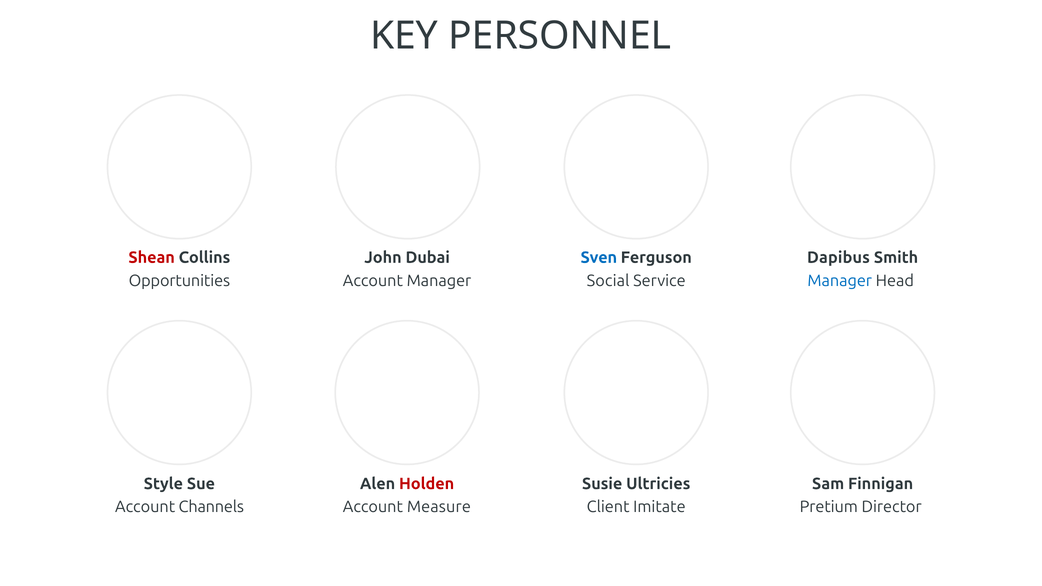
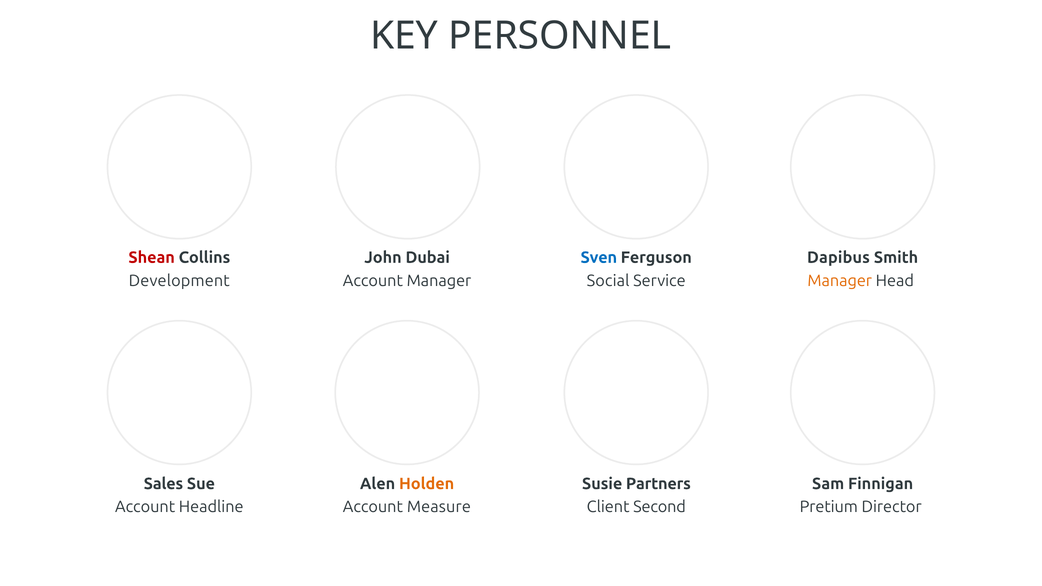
Opportunities: Opportunities -> Development (179, 281)
Manager colour: blue -> orange (840, 281)
Style: Style -> Sales (163, 484)
Holden colour: red -> orange (427, 484)
Ultricies: Ultricies -> Partners (658, 484)
Channels: Channels -> Headline (211, 507)
Imitate: Imitate -> Second (660, 507)
